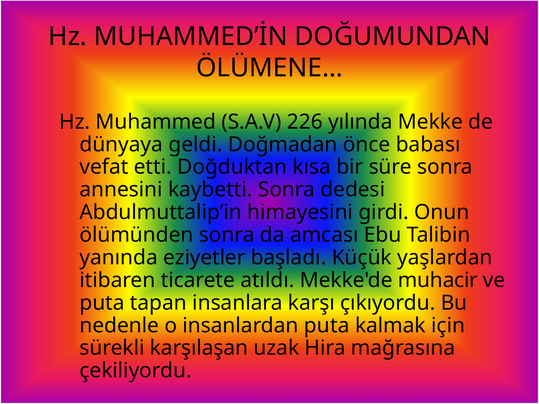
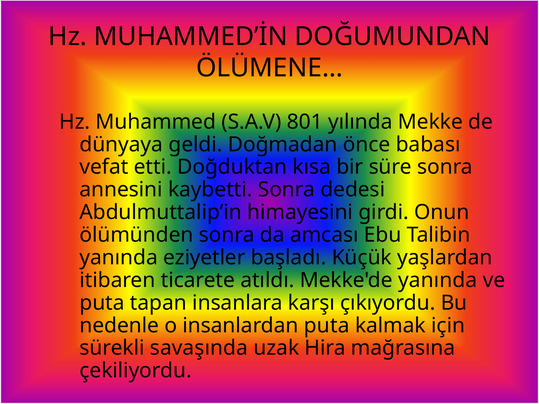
226: 226 -> 801 (305, 122)
Mekke'de muhacir: muhacir -> yanında (438, 280)
karşılaşan: karşılaşan -> savaşında (199, 348)
